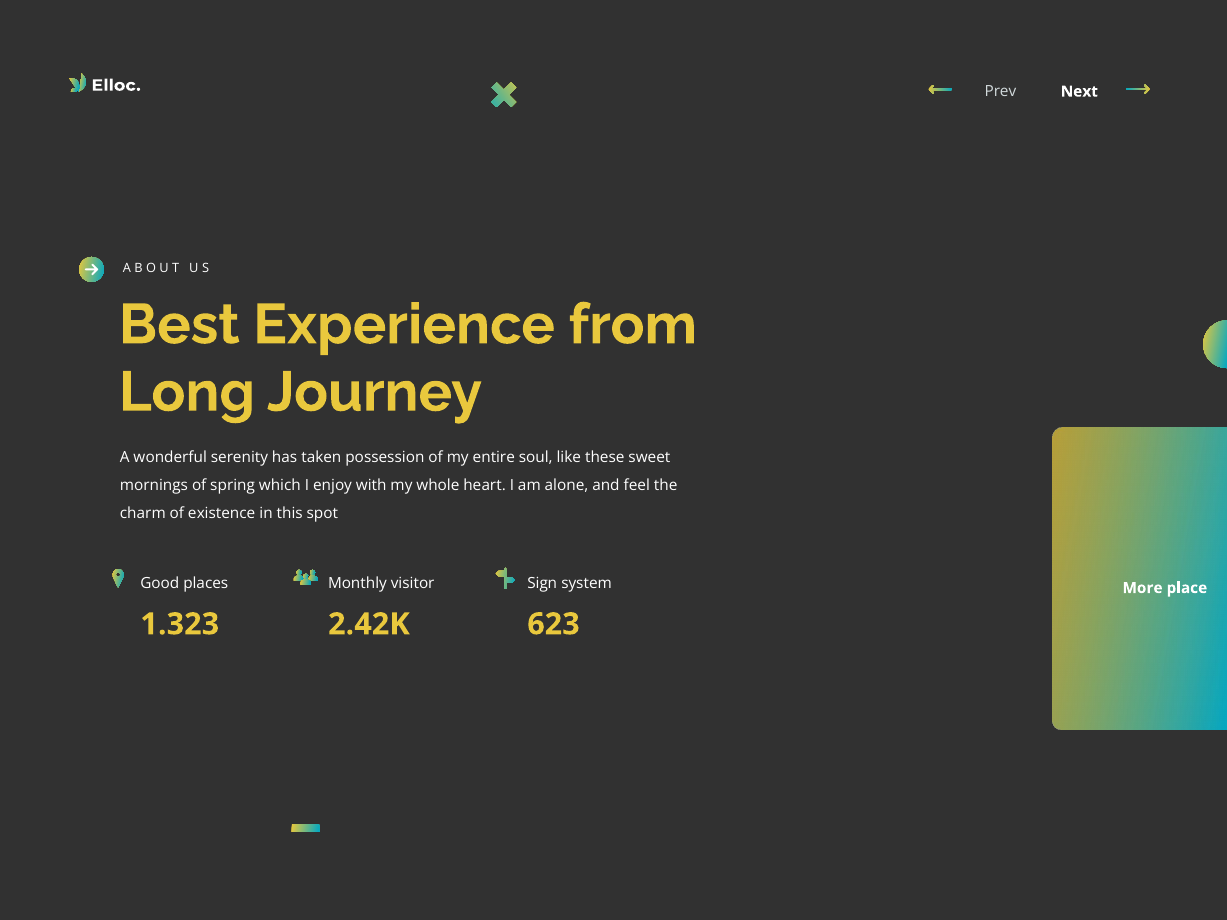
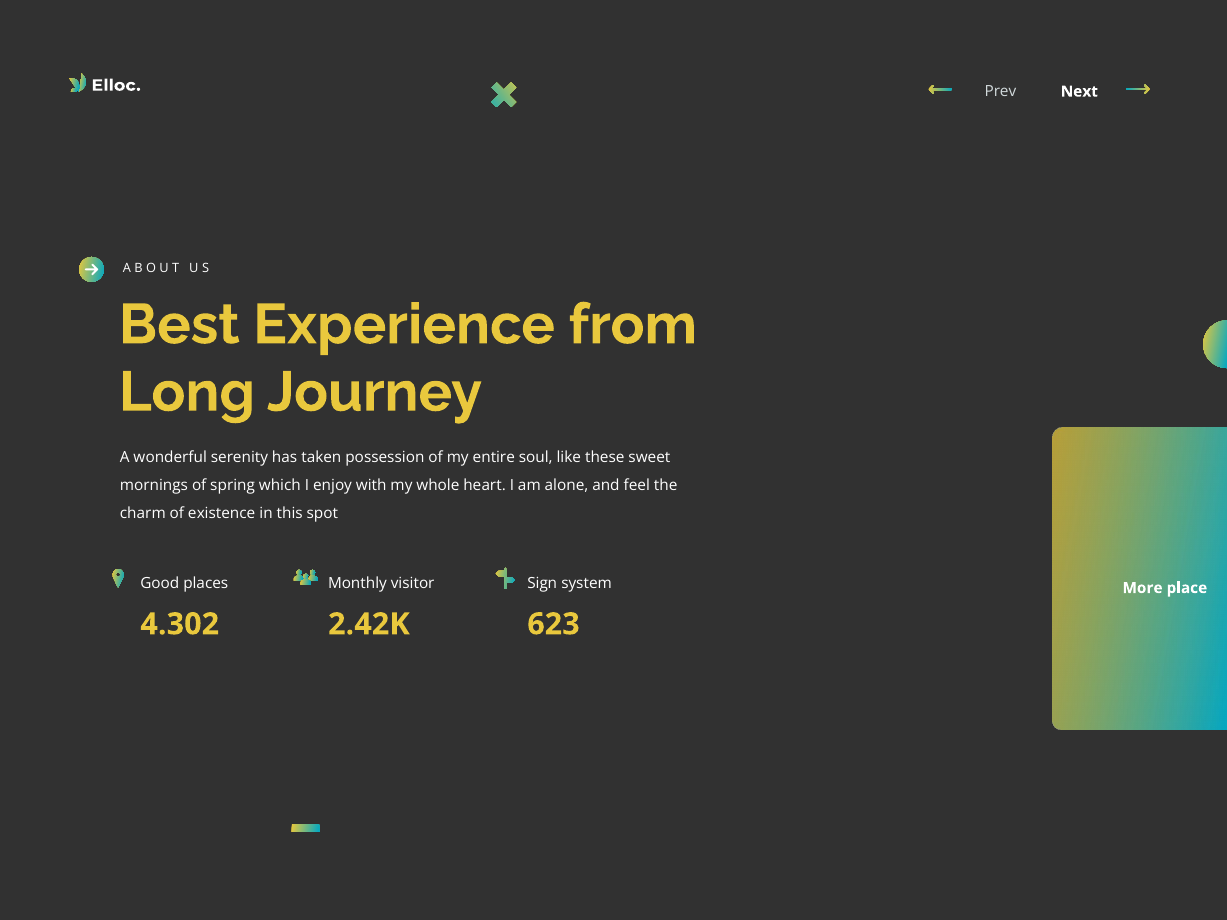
1.323: 1.323 -> 4.302 (180, 624)
